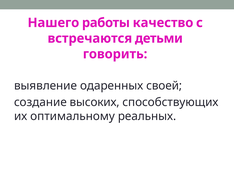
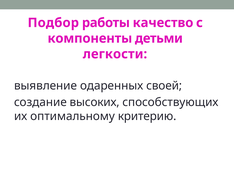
Нашего: Нашего -> Подбор (53, 23)
встречаются: встречаются -> компоненты (90, 38)
говорить: говорить -> легкости (115, 54)
реальных: реальных -> критерию (147, 116)
